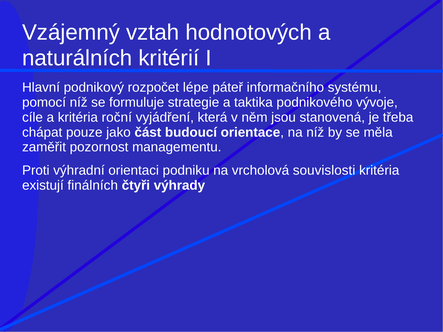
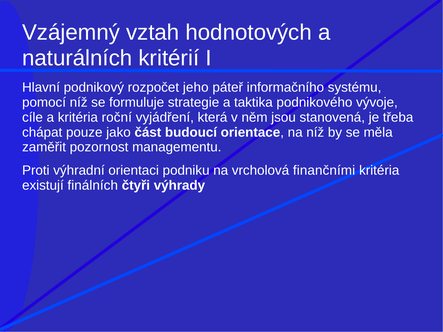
lépe: lépe -> jeho (196, 88)
souvislosti: souvislosti -> finančními (324, 171)
